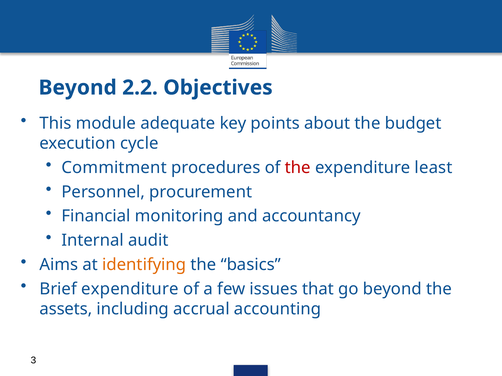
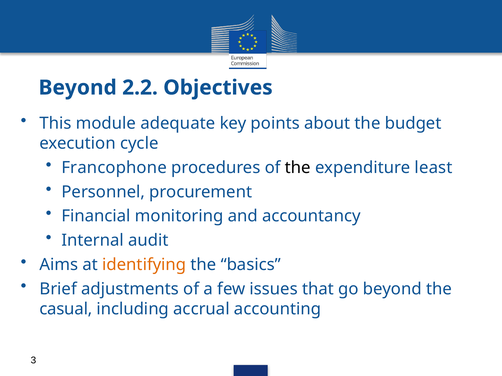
Commitment: Commitment -> Francophone (114, 168)
the colour: red -> black (298, 168)
Brief expenditure: expenditure -> adjustments (130, 289)
assets: assets -> casual (66, 309)
